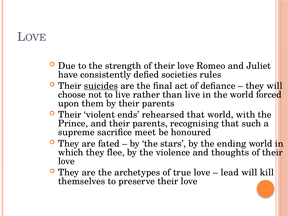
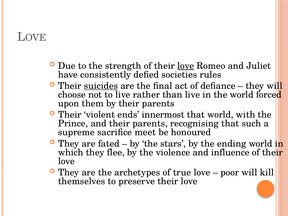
love underline: none -> present (186, 66)
rehearsed: rehearsed -> innermost (163, 115)
thoughts: thoughts -> influence (230, 152)
lead: lead -> poor (230, 172)
